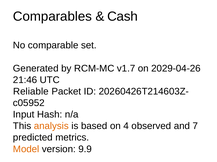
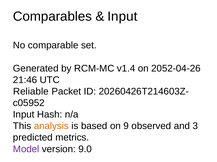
Cash: Cash -> Input (122, 16)
v1.7: v1.7 -> v1.4 (126, 69)
2029-04-26: 2029-04-26 -> 2052-04-26 (176, 69)
4: 4 -> 9 (126, 127)
7: 7 -> 3 (195, 127)
Model colour: orange -> purple (26, 150)
9.9: 9.9 -> 9.0 (85, 150)
